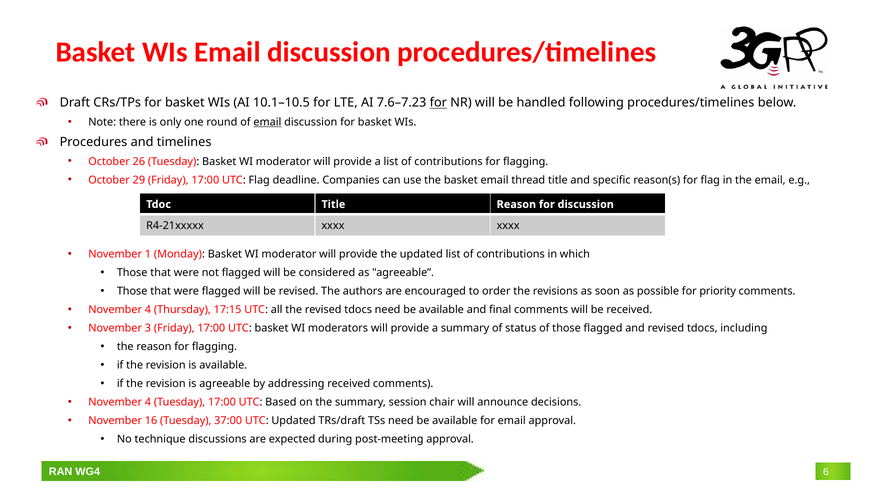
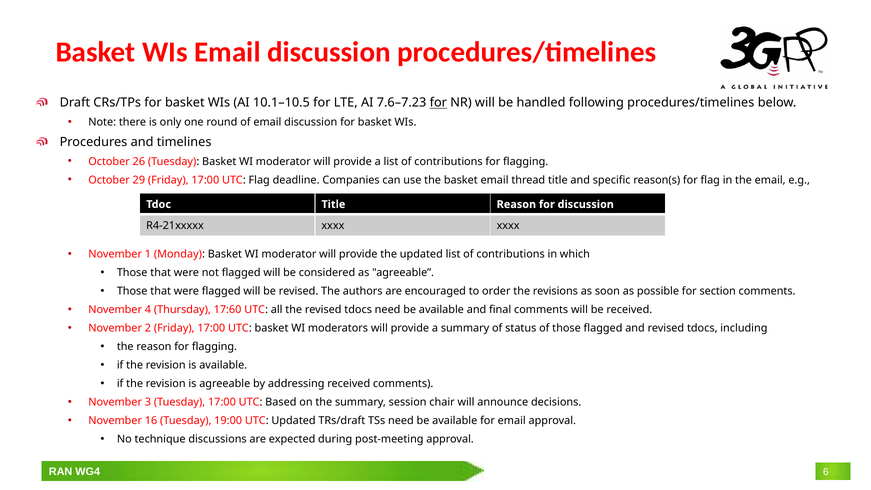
email underline: present -> none (267, 122)
priority: priority -> section (718, 291)
17:15: 17:15 -> 17:60 (228, 310)
3: 3 -> 2 (148, 328)
4: 4 -> 3 (148, 402)
37:00: 37:00 -> 19:00 (228, 421)
